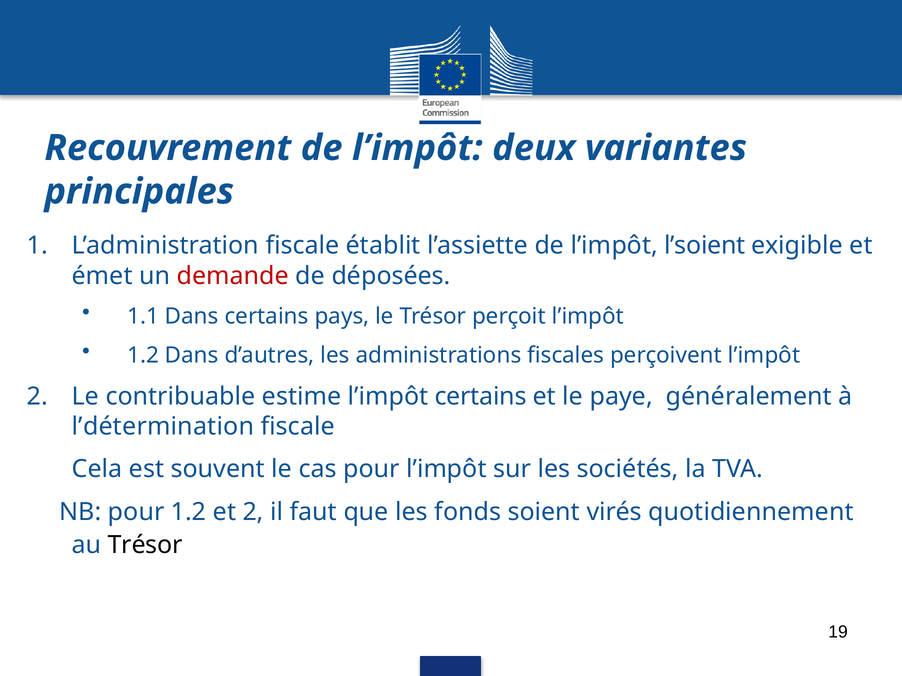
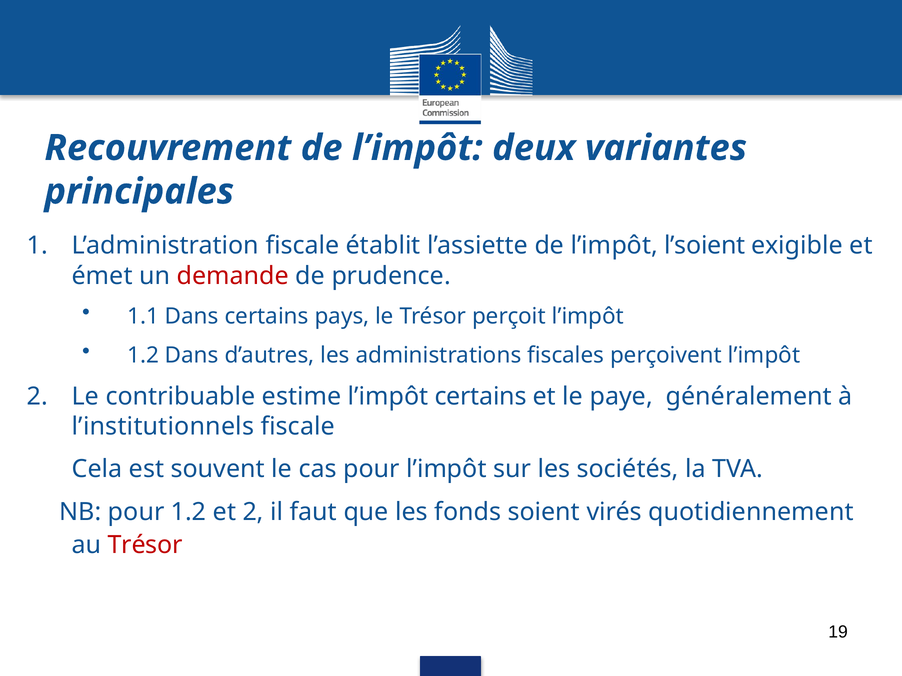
déposées: déposées -> prudence (391, 276)
l’détermination: l’détermination -> l’institutionnels (163, 427)
Trésor colour: black -> red (145, 545)
